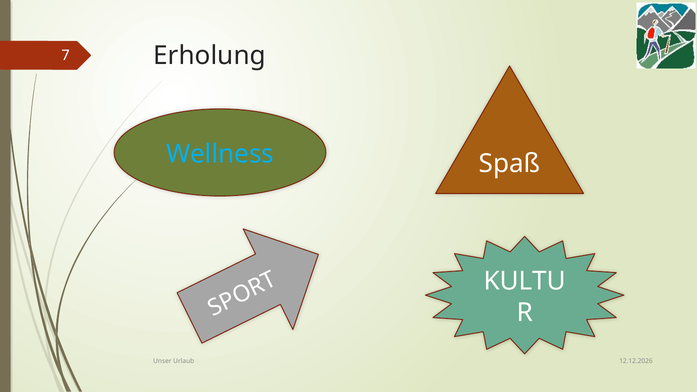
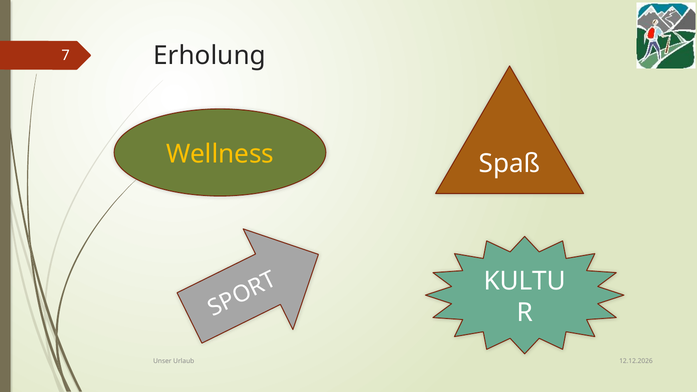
Wellness colour: light blue -> yellow (220, 154)
